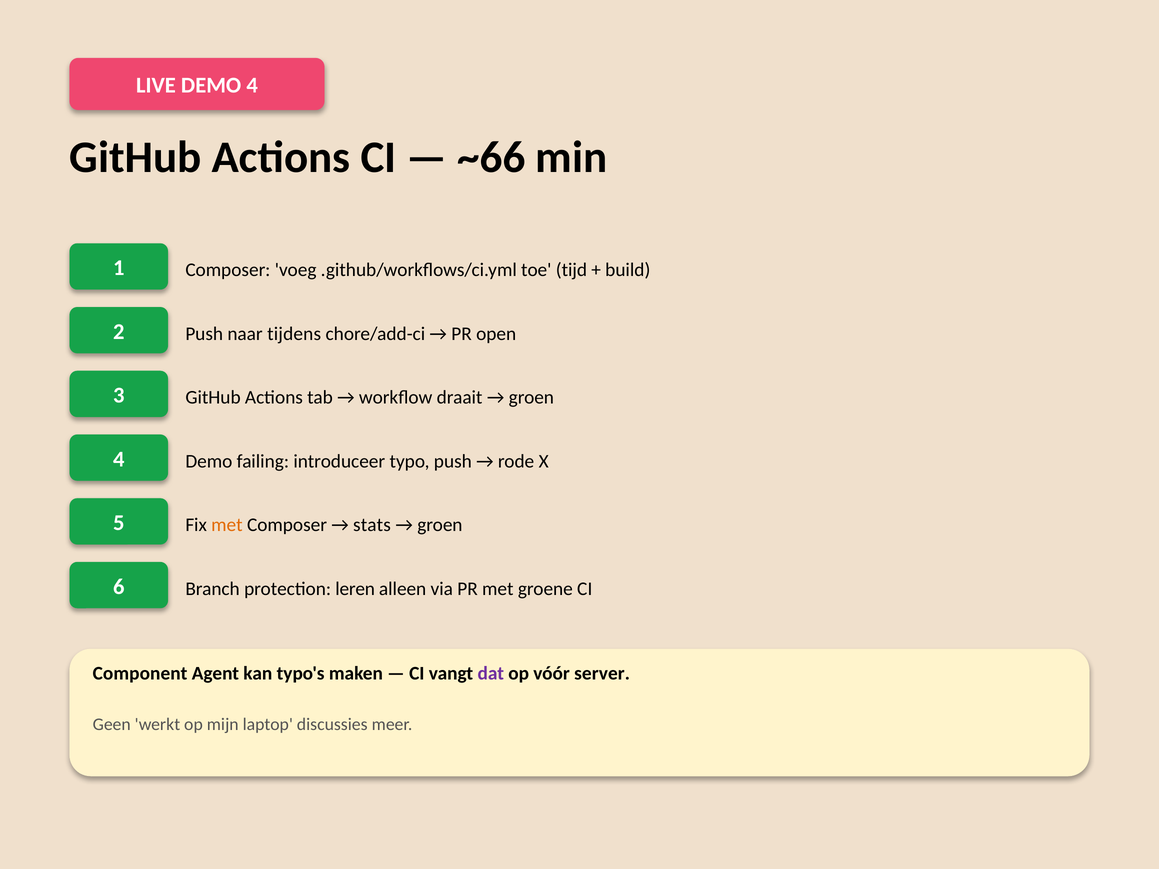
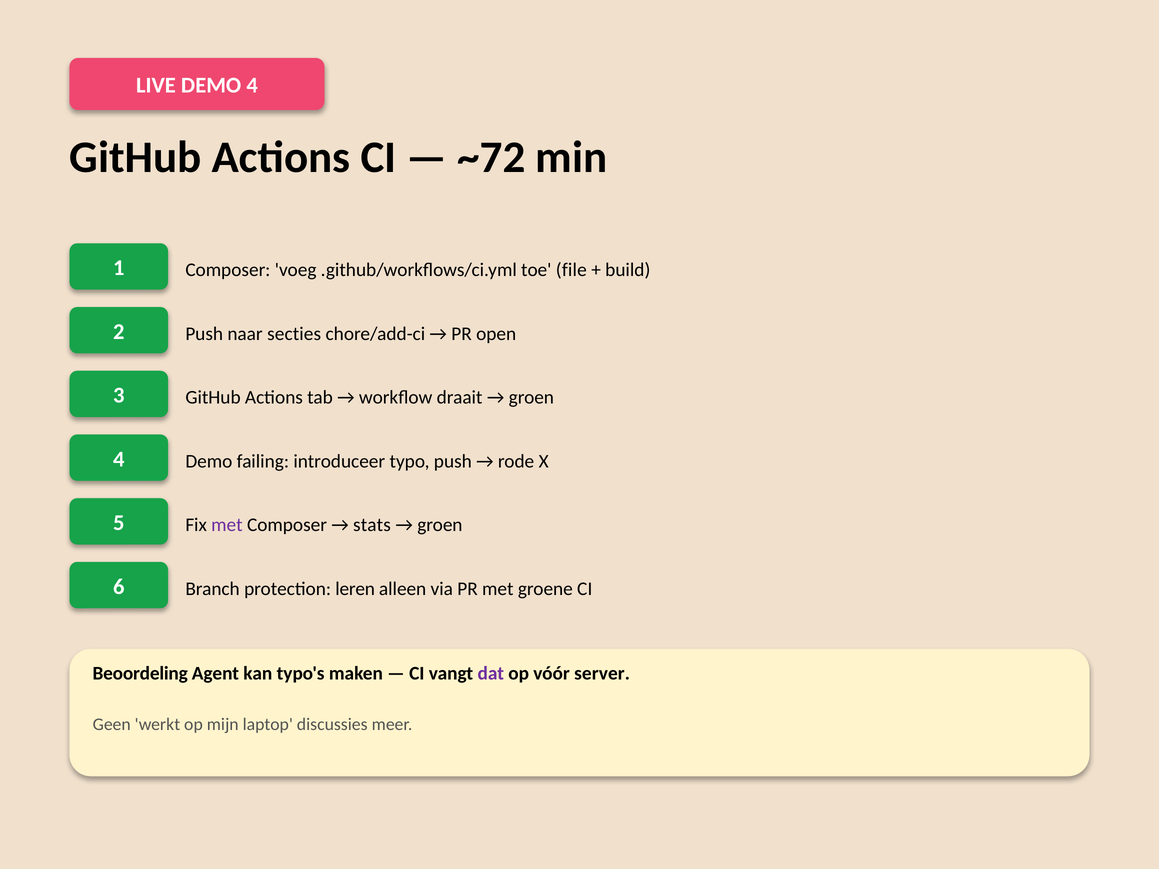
~66: ~66 -> ~72 (491, 158)
tijd: tijd -> file (571, 270)
tijdens: tijdens -> secties (294, 334)
met colour: orange -> purple (227, 525)
Component: Component -> Beoordeling (140, 674)
